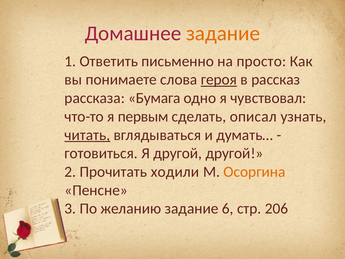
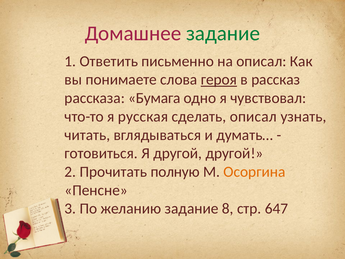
задание colour: orange -> green (223, 33)
на просто: просто -> описал (261, 61)
первым: первым -> русская (143, 116)
читать underline: present -> none (87, 135)
ходили: ходили -> полную (175, 172)
6: 6 -> 8 (228, 208)
206: 206 -> 647 (276, 208)
